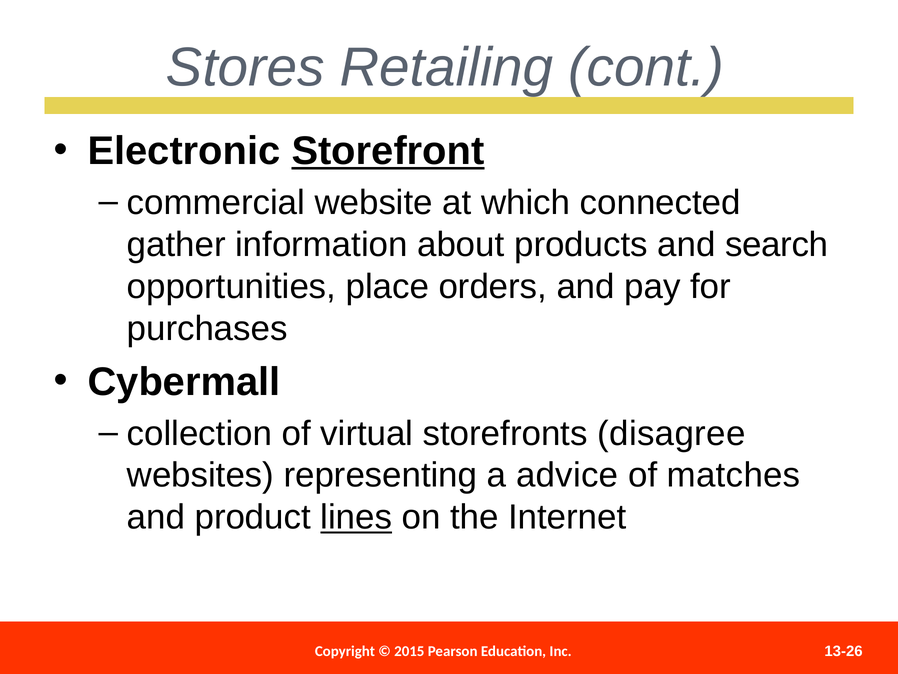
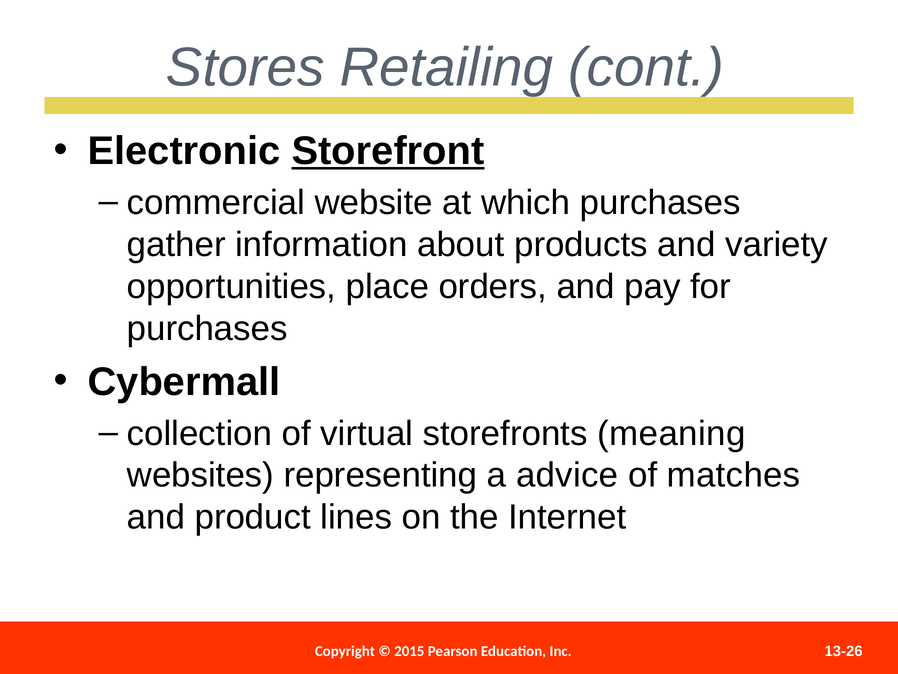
which connected: connected -> purchases (660, 203)
search: search -> variety (777, 244)
disagree: disagree -> meaning (671, 433)
lines underline: present -> none (356, 517)
